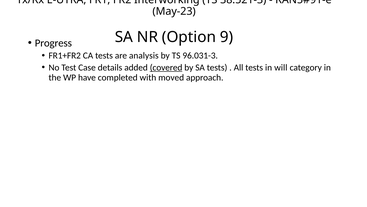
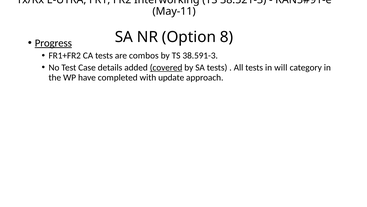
May-23: May-23 -> May-11 (174, 11)
9: 9 -> 8 (227, 37)
Progress underline: none -> present (53, 43)
analysis: analysis -> combos (144, 56)
96.031-3: 96.031-3 -> 38.591-3 (200, 56)
moved: moved -> update (171, 77)
